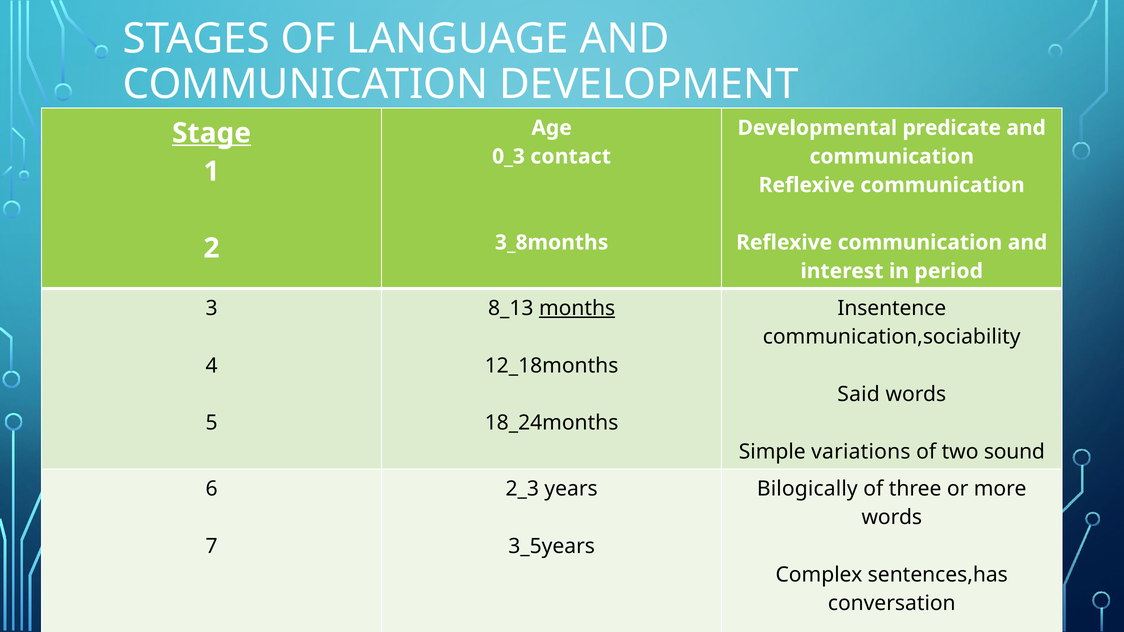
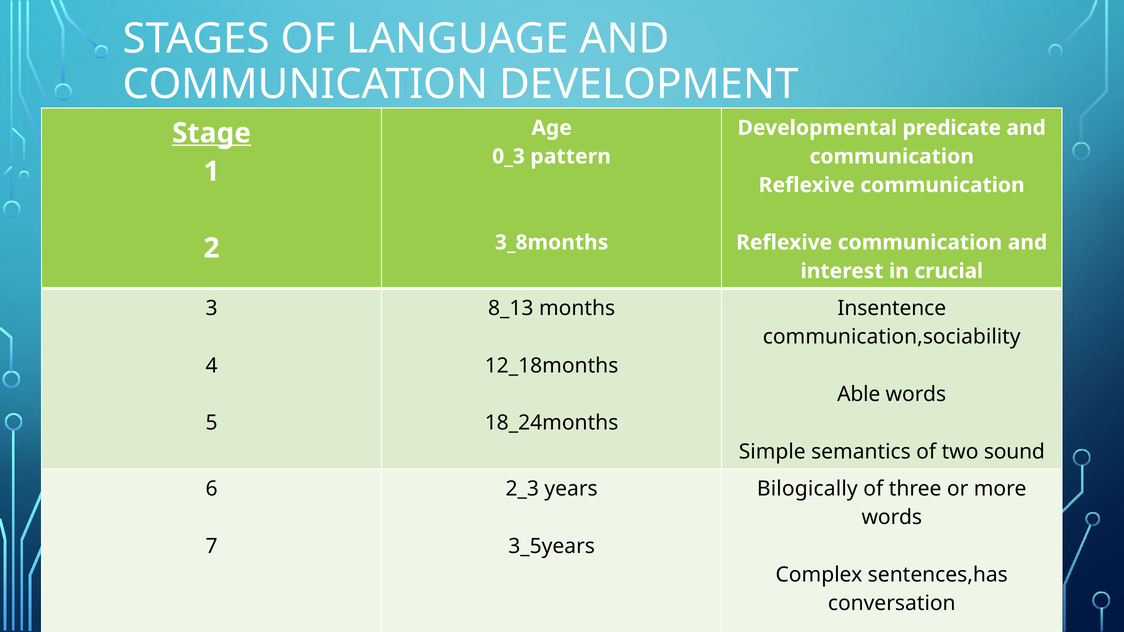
contact: contact -> pattern (571, 157)
period: period -> crucial (949, 271)
months underline: present -> none (577, 308)
Said: Said -> Able (859, 394)
variations: variations -> semantics (861, 452)
